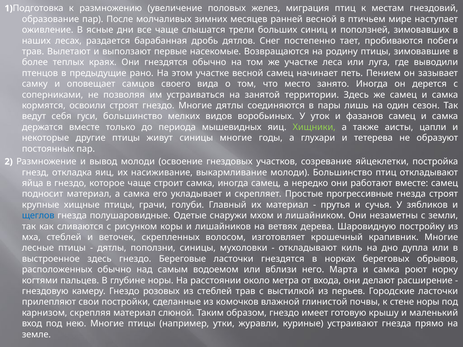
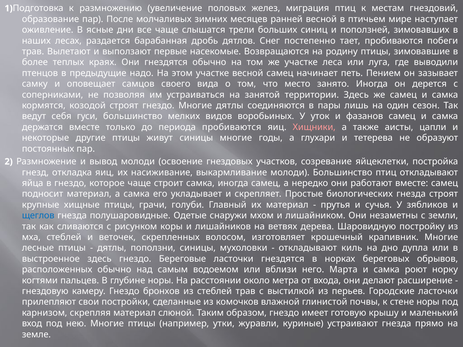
рано: рано -> надо (142, 73)
освоили: освоили -> козодой (88, 106)
периода мышевидных: мышевидных -> пробиваются (232, 127)
Хищники colour: light green -> pink (314, 127)
прогрессивные: прогрессивные -> биологических (360, 194)
розовых: розовых -> бронхов (161, 291)
